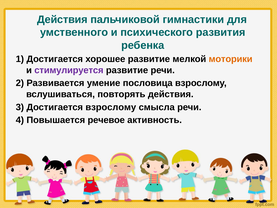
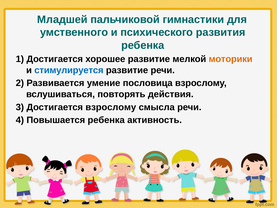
Действия: Действия -> Младшей (62, 19)
стимулируется colour: purple -> blue (69, 70)
Повышается речевое: речевое -> ребенка (106, 120)
